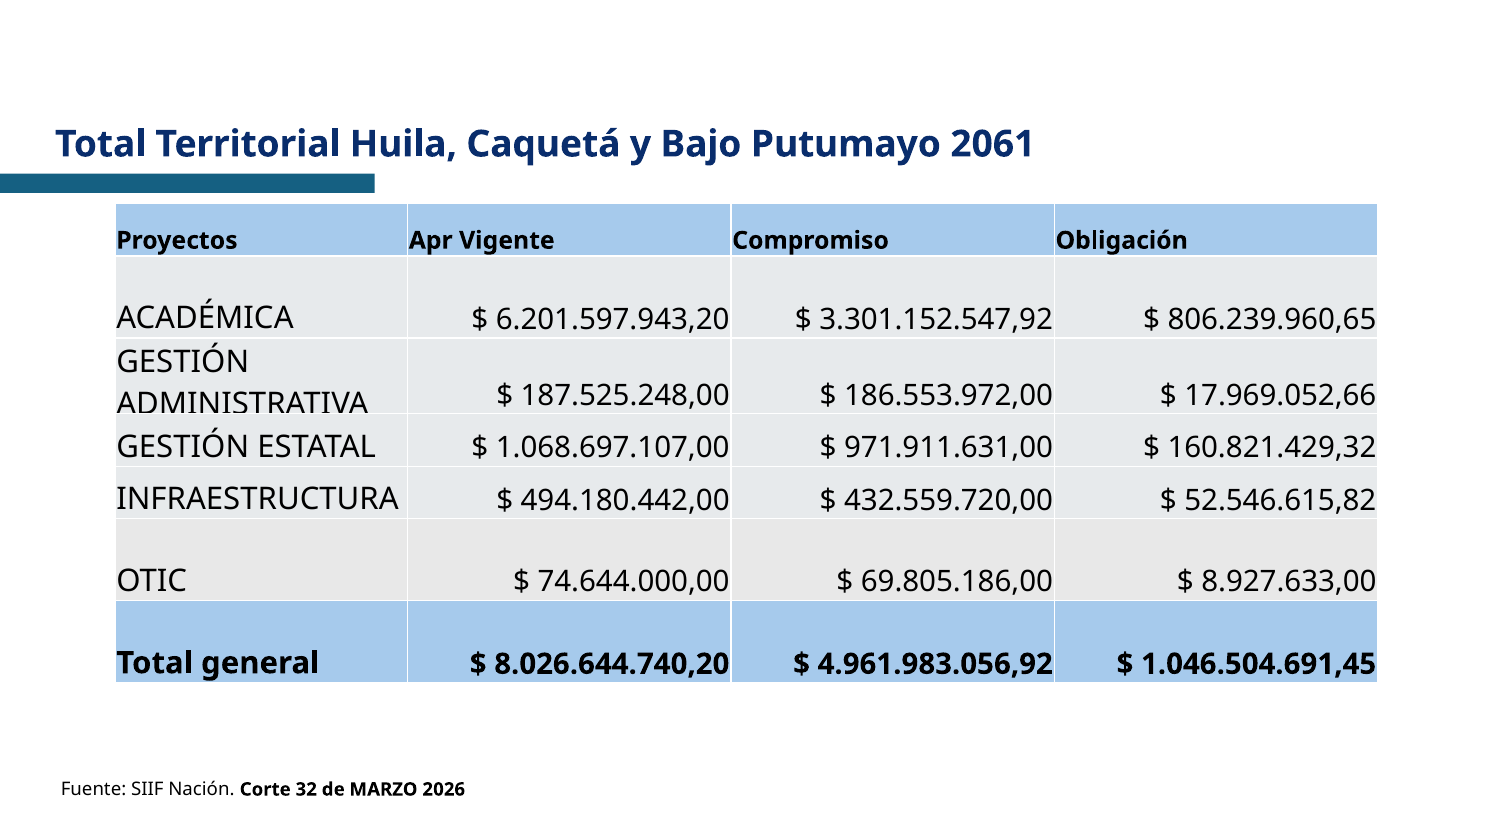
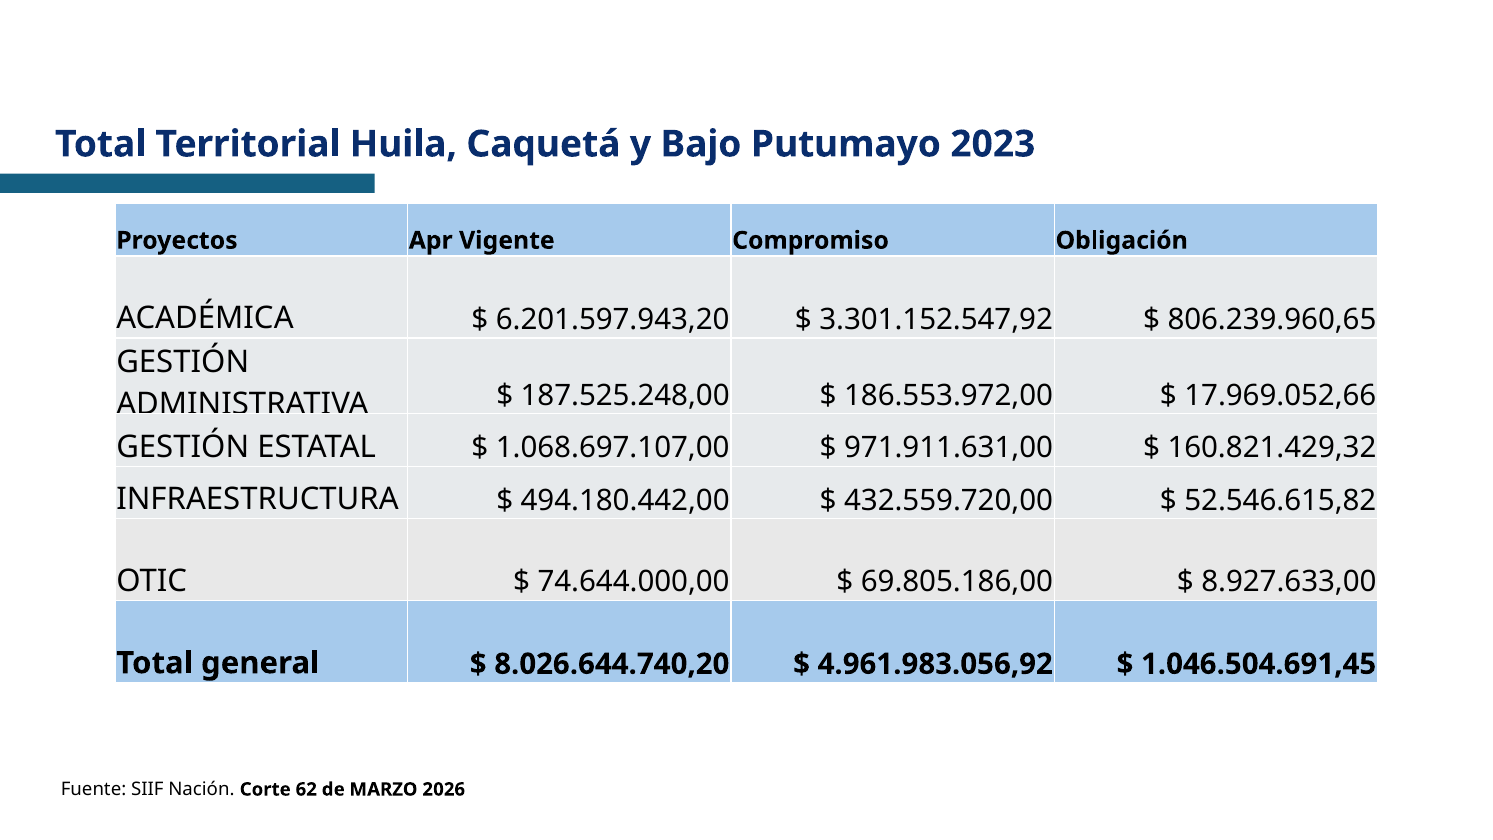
2061: 2061 -> 2023 (993, 144)
32: 32 -> 62 (306, 789)
